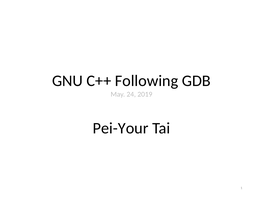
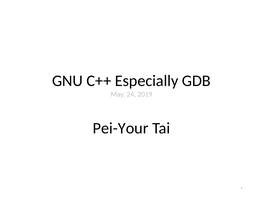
Following: Following -> Especially (147, 81)
